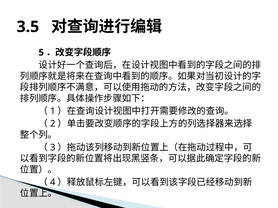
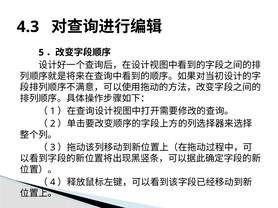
3.5: 3.5 -> 4.3 (28, 27)
